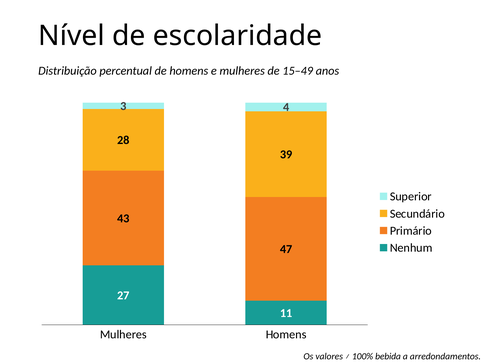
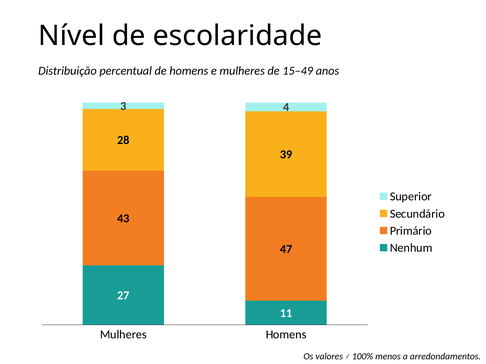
bebida: bebida -> menos (388, 357)
